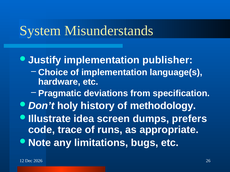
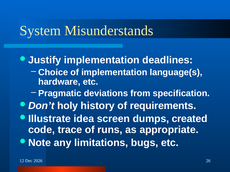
publisher: publisher -> deadlines (168, 60)
methodology: methodology -> requirements (163, 106)
prefers: prefers -> created (190, 119)
